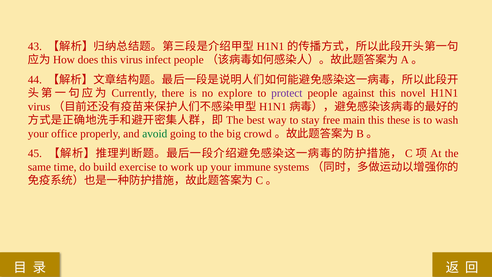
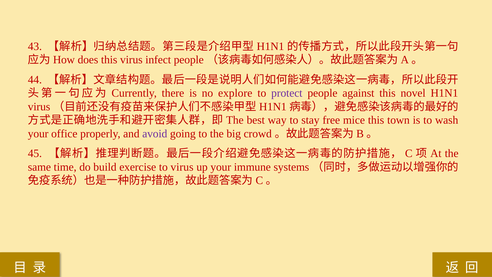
main: main -> mice (354, 120)
these: these -> town (398, 120)
avoid colour: green -> purple (155, 134)
to work: work -> virus (182, 167)
